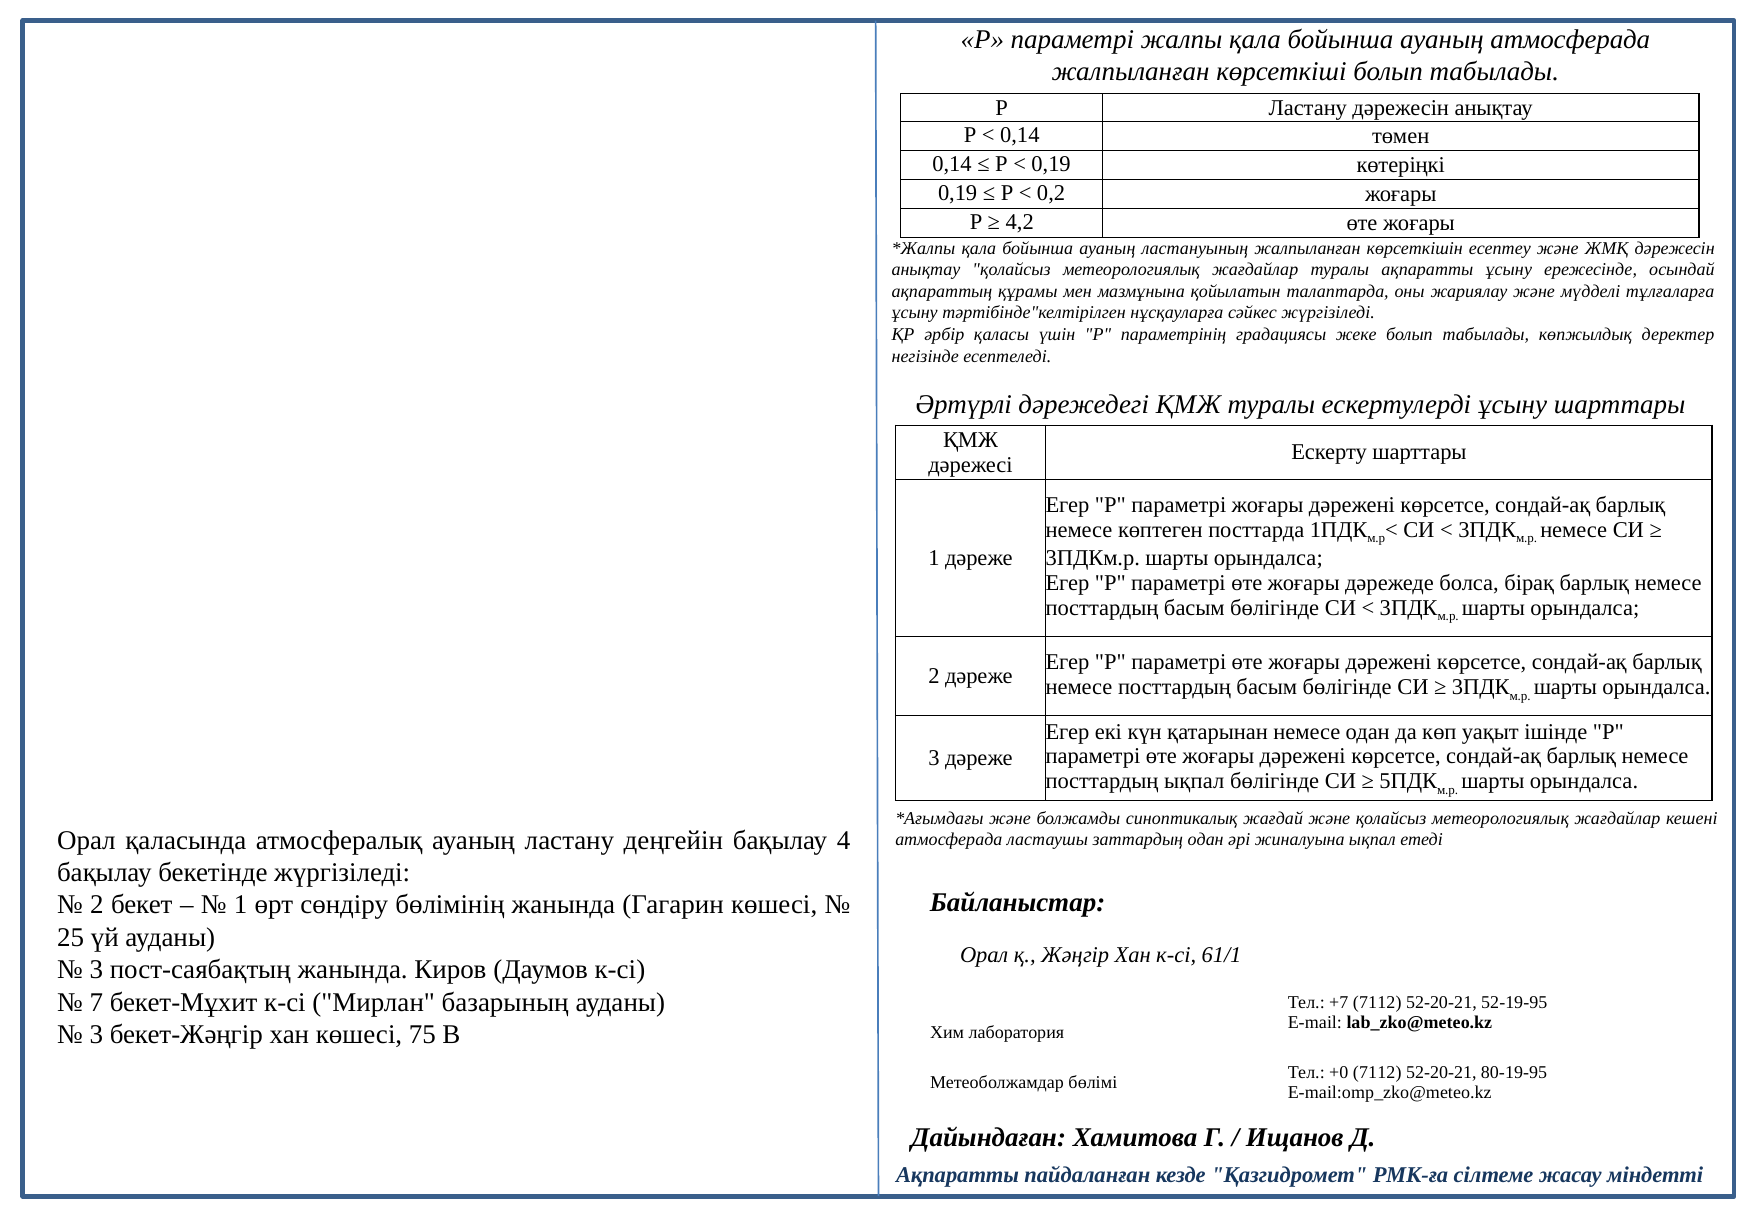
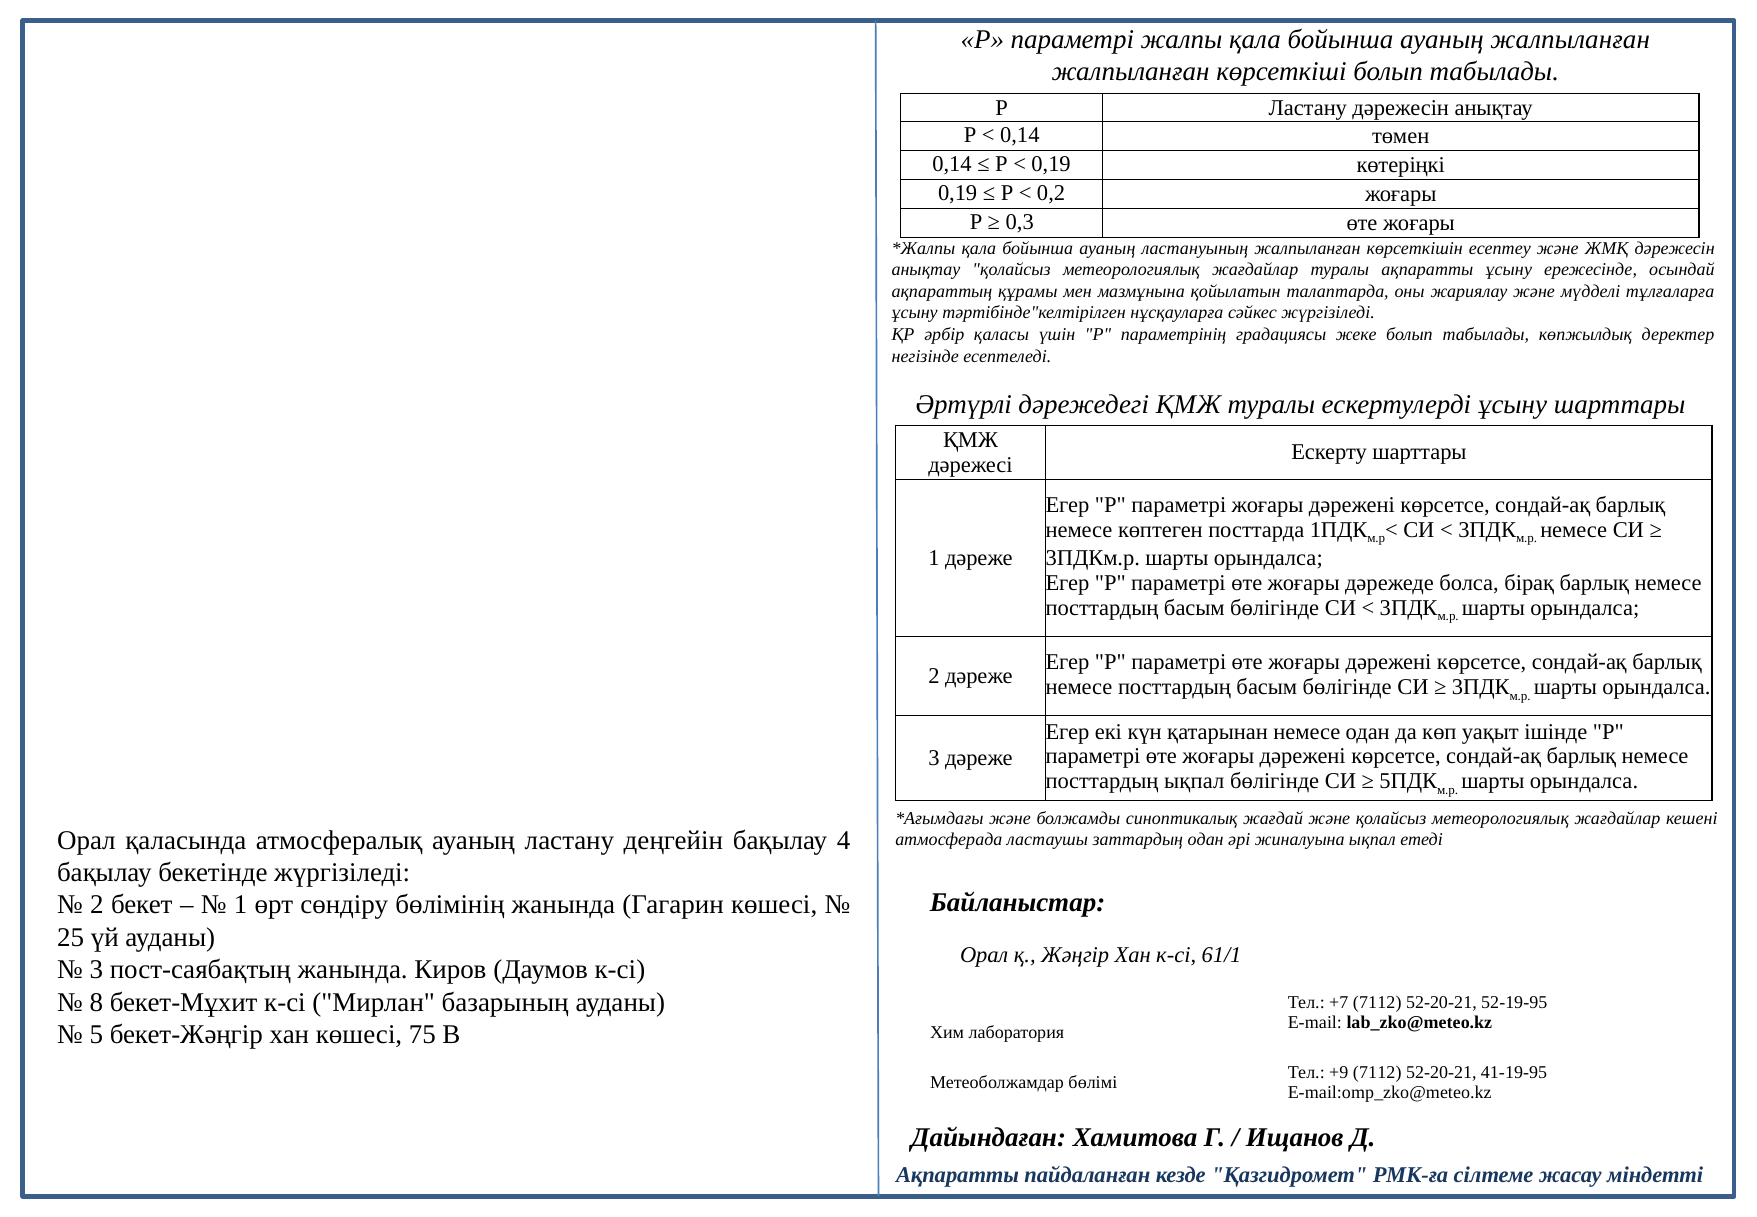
ауаның атмосферада: атмосферада -> жалпыланған (1570, 39)
4,2: 4,2 -> 0,3 (1020, 222)
7: 7 -> 8 (96, 1002)
3: 3 -> 5 (96, 1034)
+0: +0 -> +9 (1339, 1072)
80-19-95: 80-19-95 -> 41-19-95 (1514, 1072)
